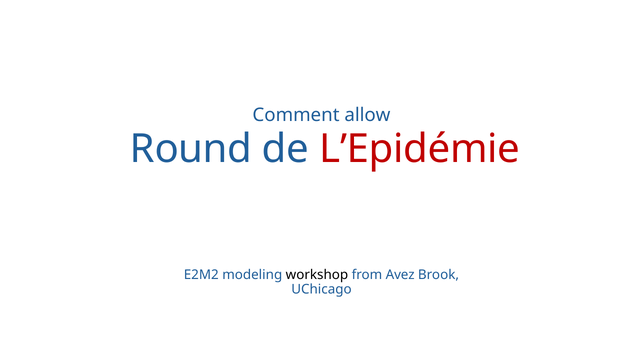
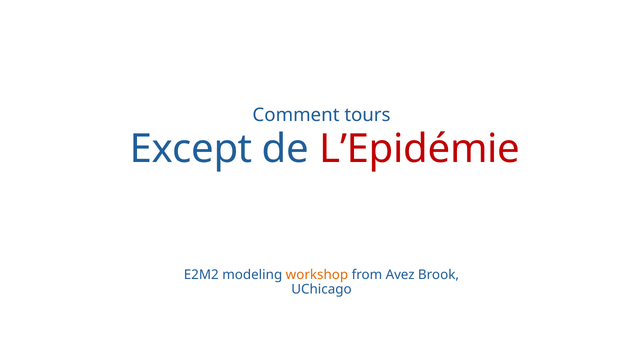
allow: allow -> tours (367, 115)
Round: Round -> Except (191, 149)
workshop colour: black -> orange (317, 275)
